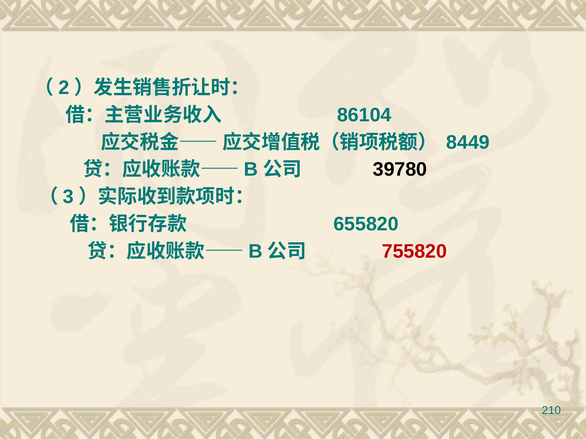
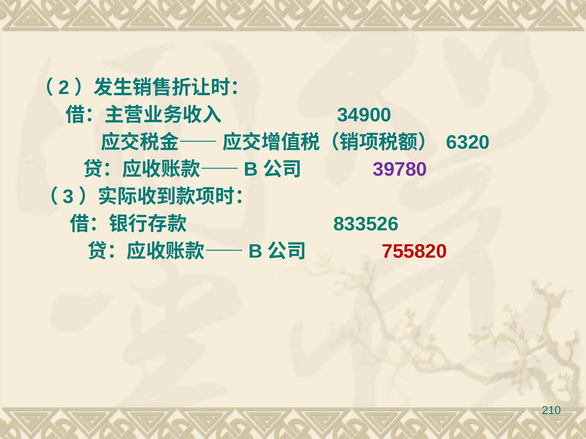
86104: 86104 -> 34900 (364, 115)
8449: 8449 -> 6320 (468, 142)
39780 colour: black -> purple (400, 170)
655820: 655820 -> 833526 (366, 224)
